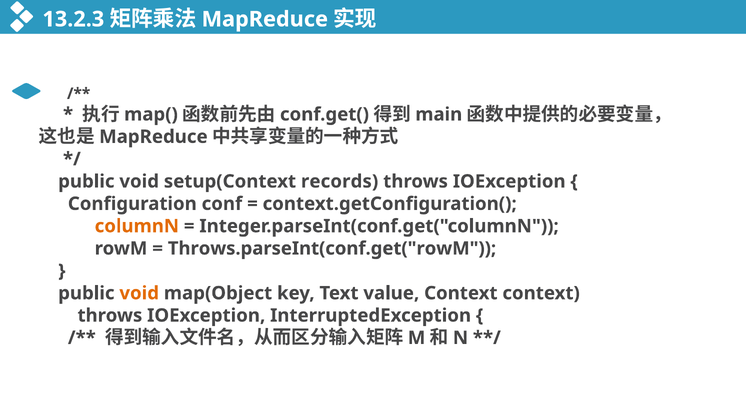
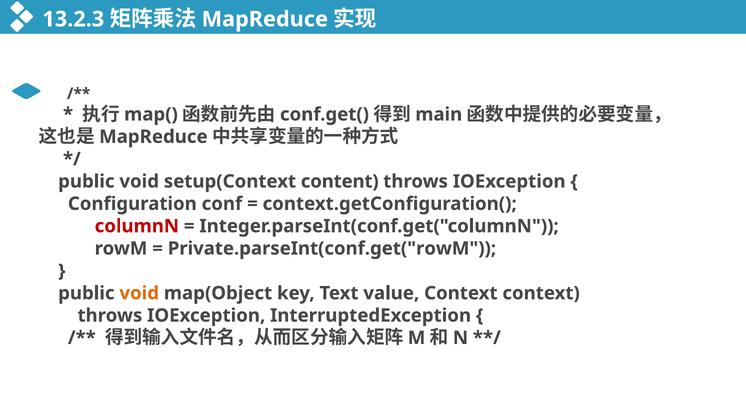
records: records -> content (340, 182)
columnN colour: orange -> red (137, 226)
Throws.parseInt(conf.get("rowM: Throws.parseInt(conf.get("rowM -> Private.parseInt(conf.get("rowM (332, 249)
